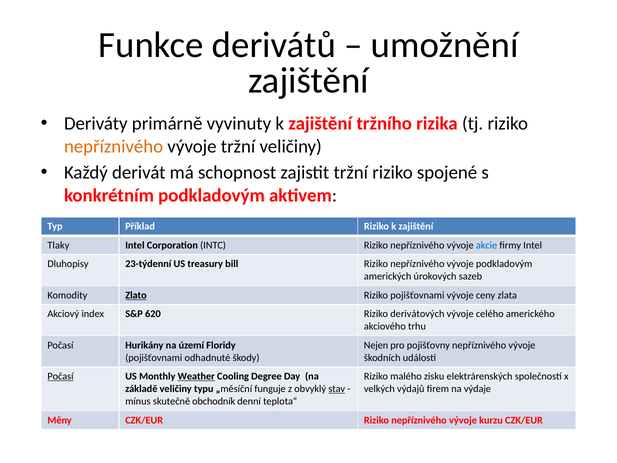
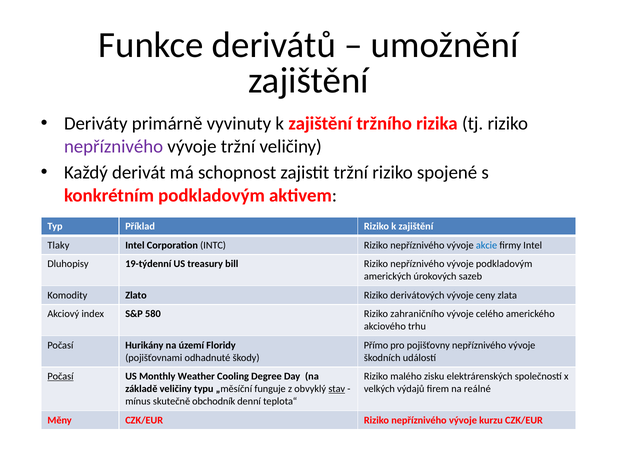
nepříznivého colour: orange -> purple (114, 146)
23-týdenní: 23-týdenní -> 19-týdenní (148, 264)
Zlato underline: present -> none (136, 295)
Riziko pojišťovnami: pojišťovnami -> derivátových (417, 295)
620: 620 -> 580 (153, 314)
derivátových: derivátových -> zahraničního (417, 314)
Nejen: Nejen -> Přímo (376, 345)
Weather underline: present -> none (196, 376)
výdaje: výdaje -> reálné (477, 389)
